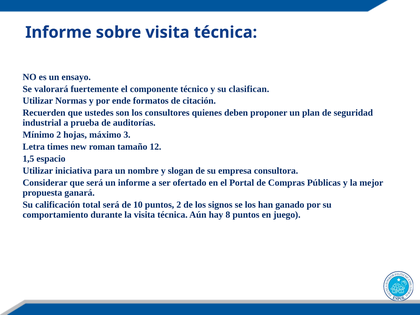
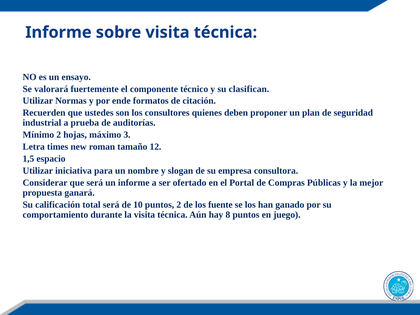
signos: signos -> fuente (220, 205)
